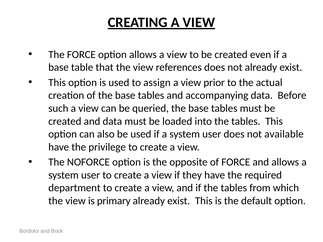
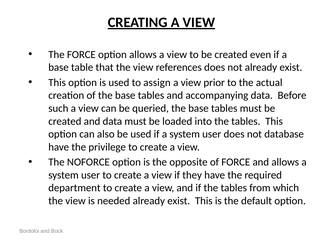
available: available -> database (284, 134)
primary: primary -> needed (114, 201)
